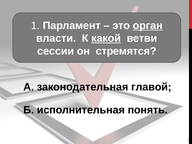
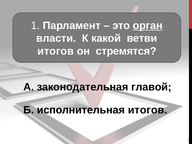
какой underline: present -> none (106, 38)
сессии: сессии -> итогов (56, 51)
исполнительная понять: понять -> итогов (148, 110)
